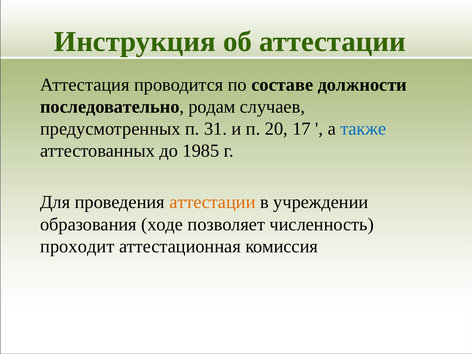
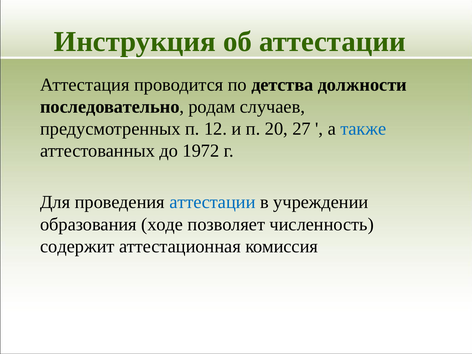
составе: составе -> детства (282, 85)
31: 31 -> 12 (216, 129)
17: 17 -> 27 (302, 129)
1985: 1985 -> 1972 (201, 151)
аттестации colour: orange -> blue (212, 202)
проходит: проходит -> содержит (77, 246)
